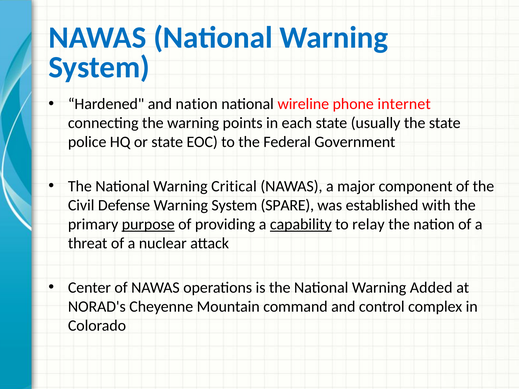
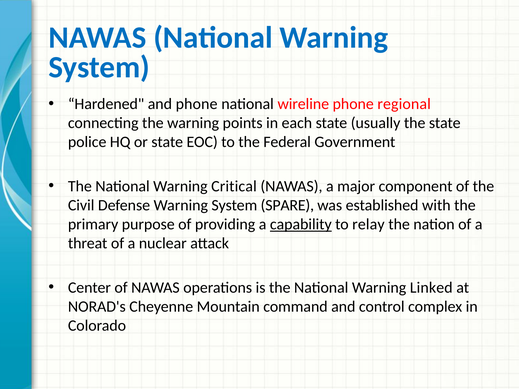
and nation: nation -> phone (197, 104)
internet: internet -> regional (404, 104)
purpose underline: present -> none (148, 224)
Added: Added -> Linked (431, 288)
